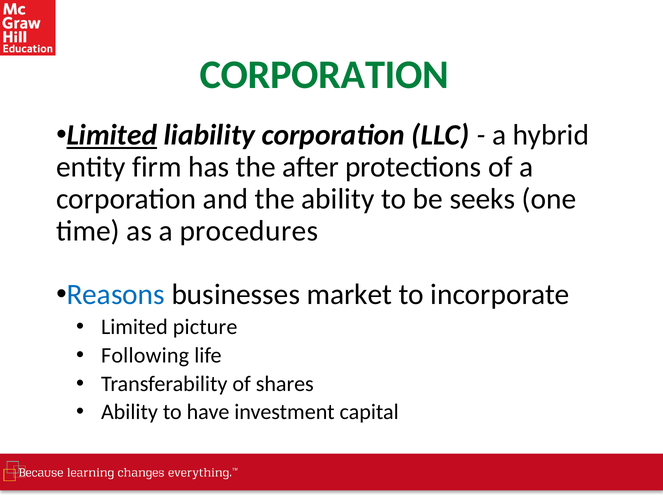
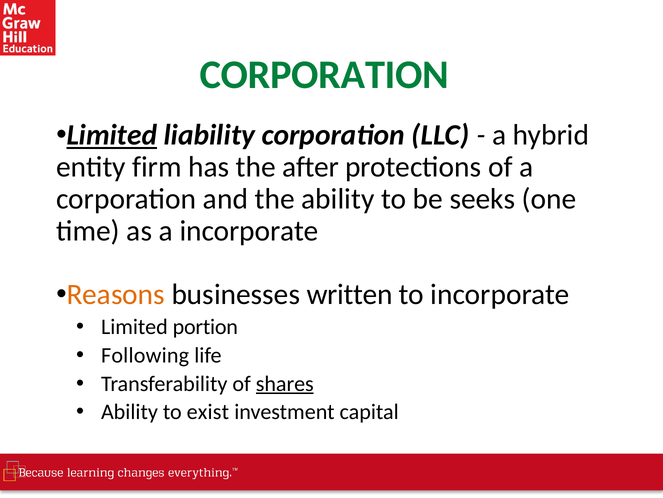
a procedures: procedures -> incorporate (249, 231)
Reasons colour: blue -> orange (116, 294)
market: market -> written (350, 294)
picture: picture -> portion (205, 327)
shares underline: none -> present (285, 383)
have: have -> exist (208, 411)
